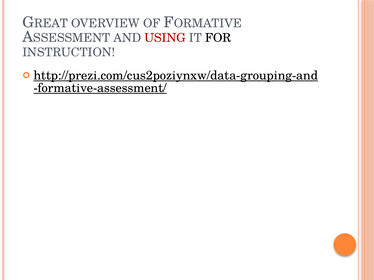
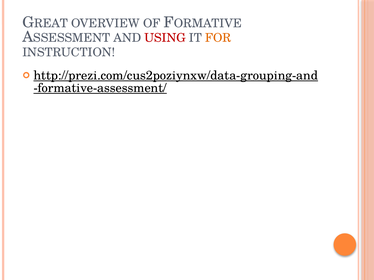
FOR colour: black -> orange (218, 38)
